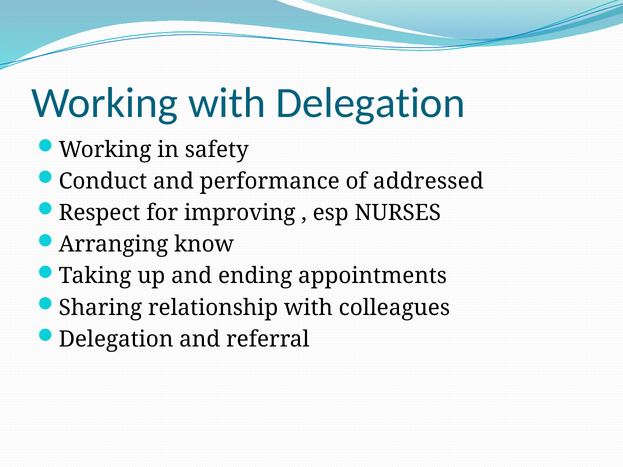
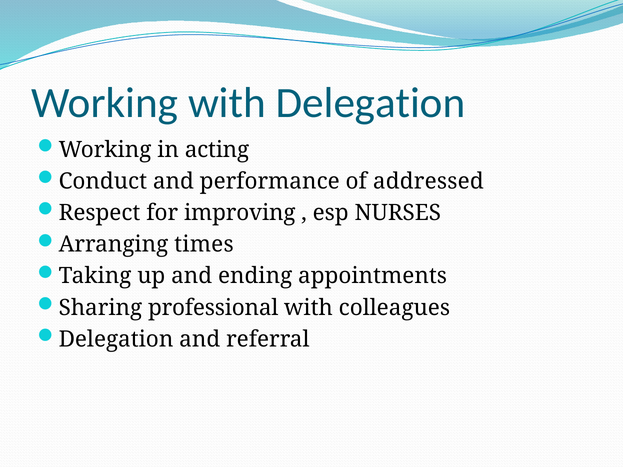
safety: safety -> acting (217, 150)
know: know -> times (204, 245)
relationship: relationship -> professional (213, 308)
